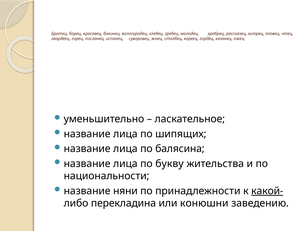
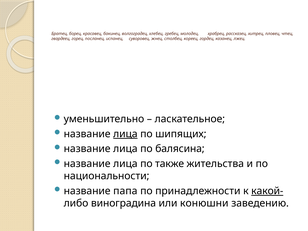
лица underline: none -> present (125, 134)
букву: букву -> также (170, 164)
няни: няни -> папа (125, 191)
перекладина: перекладина -> виноградина (123, 203)
